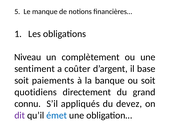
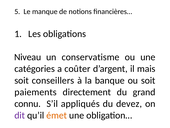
complètement: complètement -> conservatisme (91, 57)
sentiment: sentiment -> catégories (35, 69)
base: base -> mais (146, 69)
paiements: paiements -> conseillers (53, 80)
quotidiens: quotidiens -> paiements (36, 92)
émet colour: blue -> orange (57, 115)
